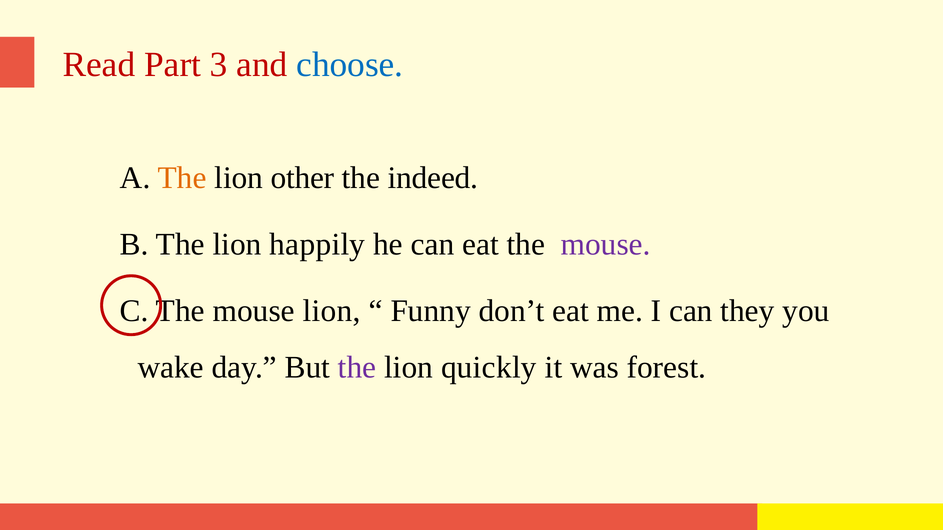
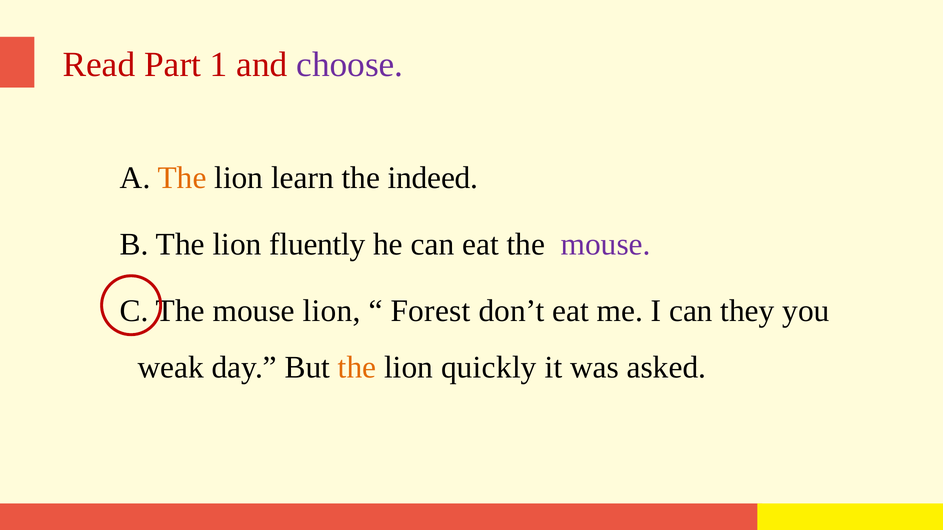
3: 3 -> 1 (219, 65)
choose colour: blue -> purple (350, 65)
other: other -> learn (302, 178)
happily: happily -> fluently (318, 245)
Funny: Funny -> Forest (430, 311)
wake: wake -> weak (171, 368)
the colour: purple -> orange (357, 368)
forest: forest -> asked (666, 368)
